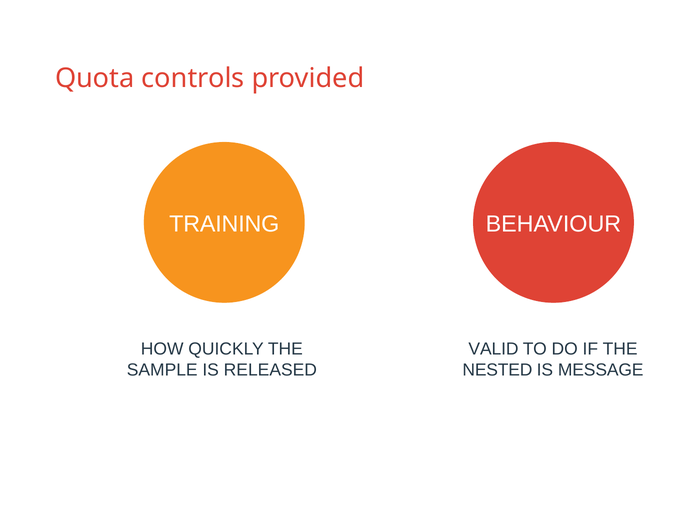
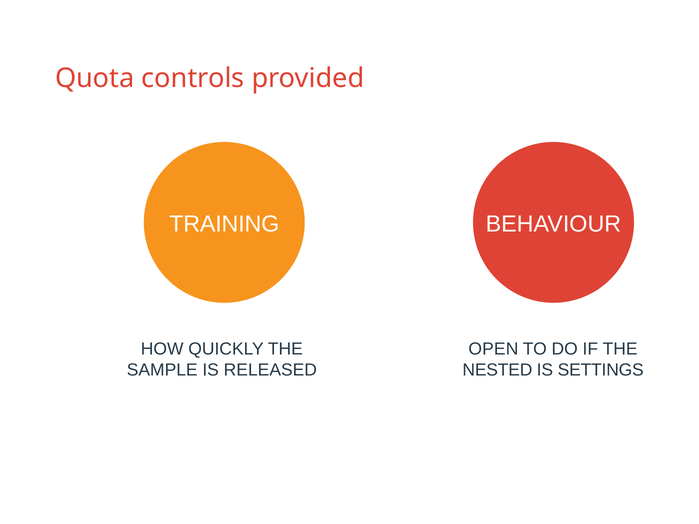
VALID: VALID -> OPEN (493, 349)
MESSAGE: MESSAGE -> SETTINGS (601, 370)
